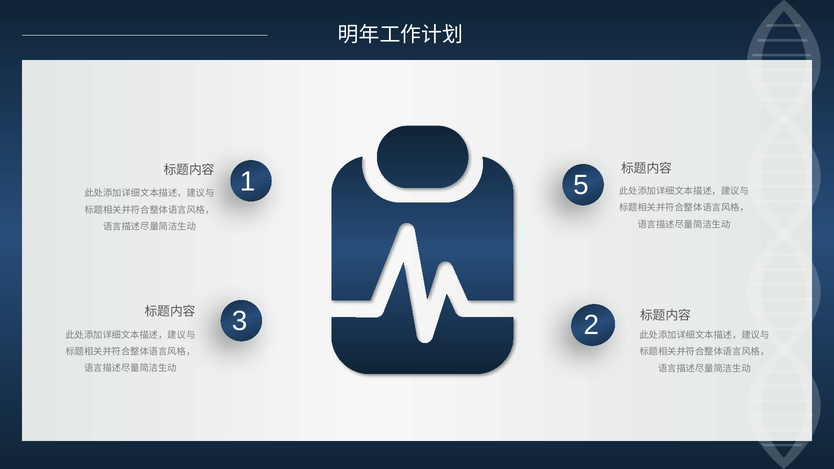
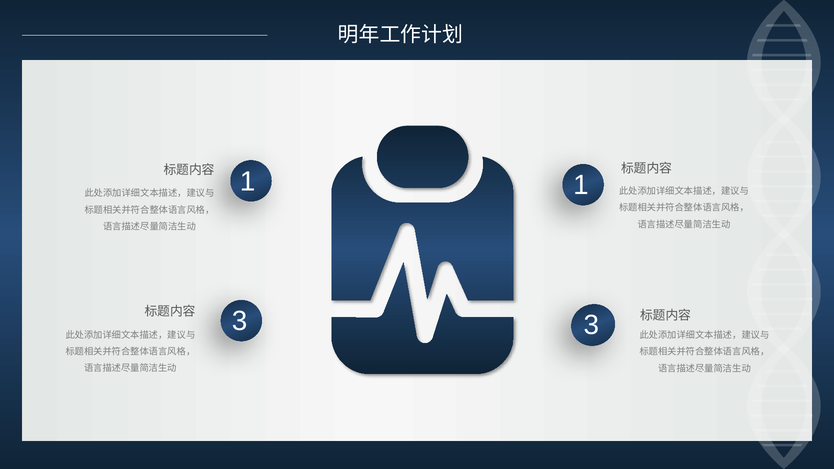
1 5: 5 -> 1 (581, 185)
3 2: 2 -> 3 (591, 325)
